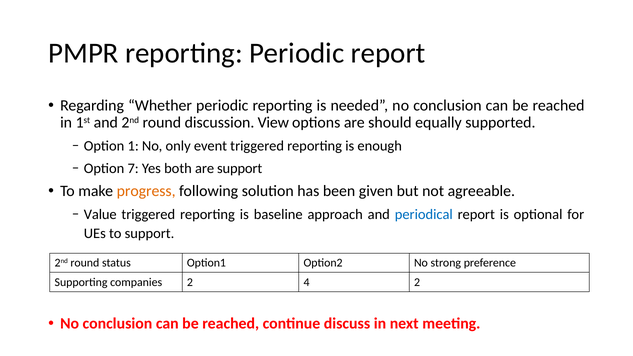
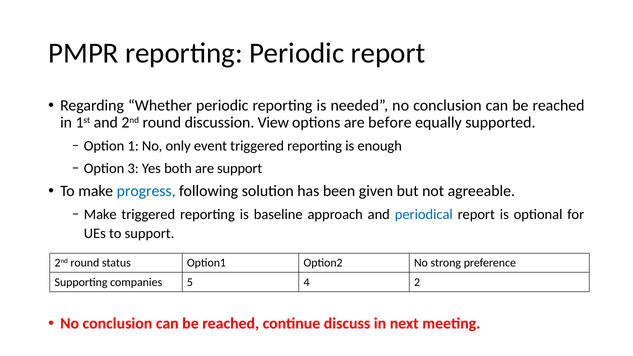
should: should -> before (390, 123)
7: 7 -> 3 (133, 168)
progress colour: orange -> blue (146, 191)
Value: Value -> Make (100, 215)
companies 2: 2 -> 5 (190, 282)
